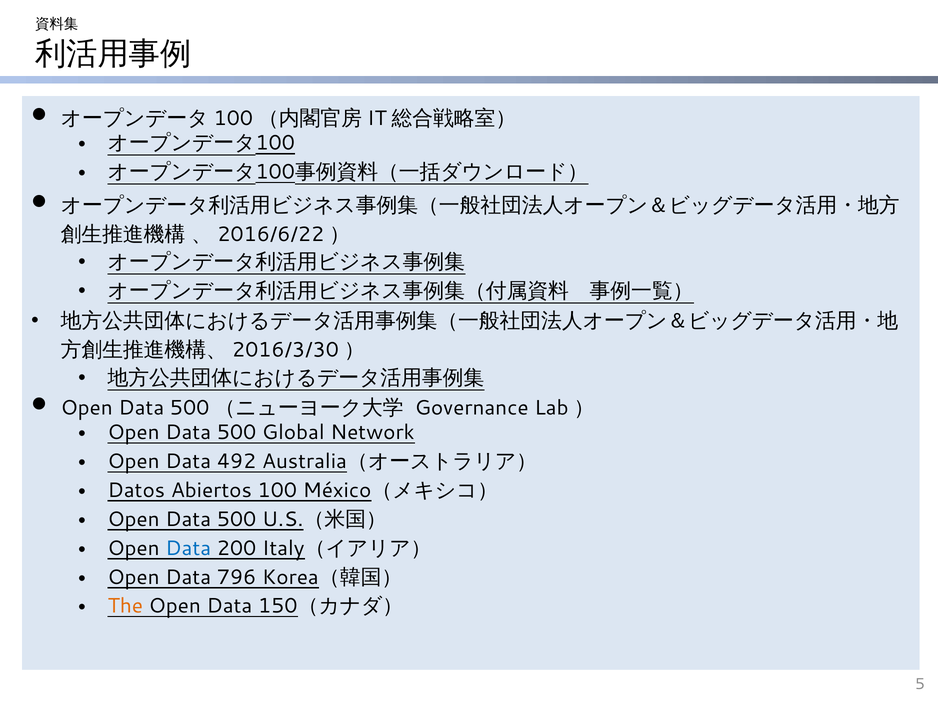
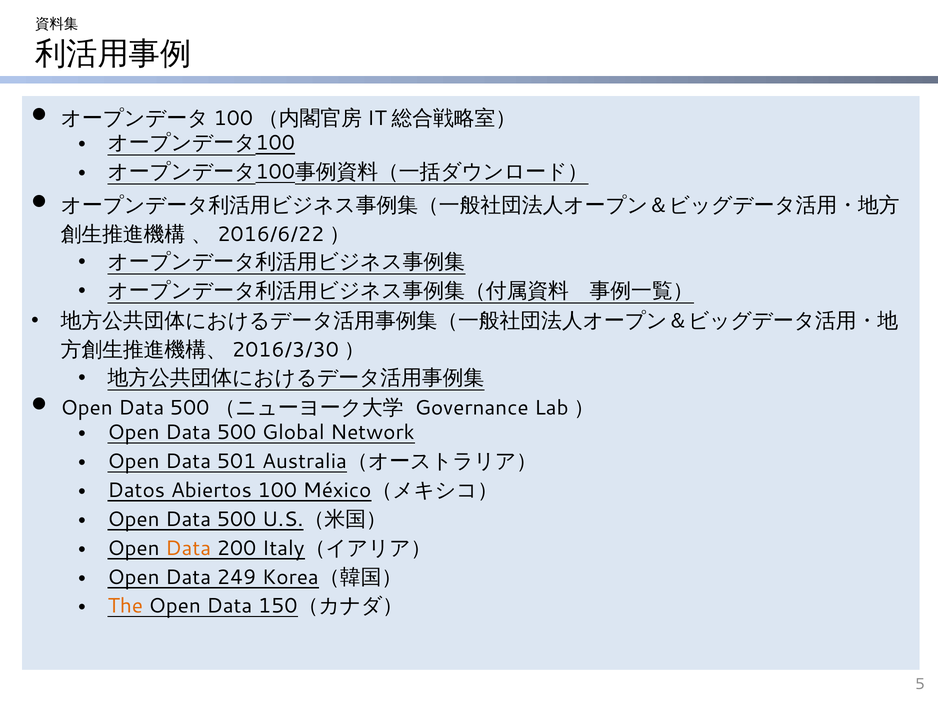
492: 492 -> 501 (237, 461)
Data colour: blue -> orange (188, 548)
796: 796 -> 249 (237, 577)
